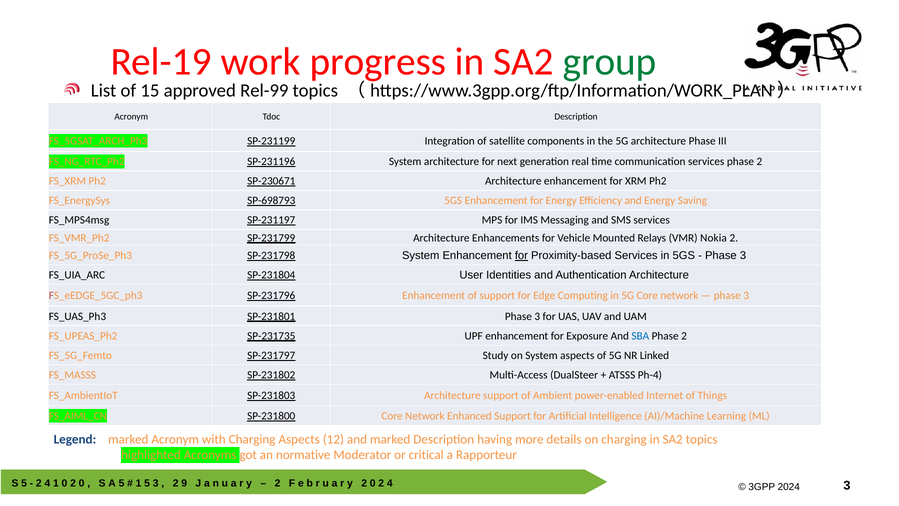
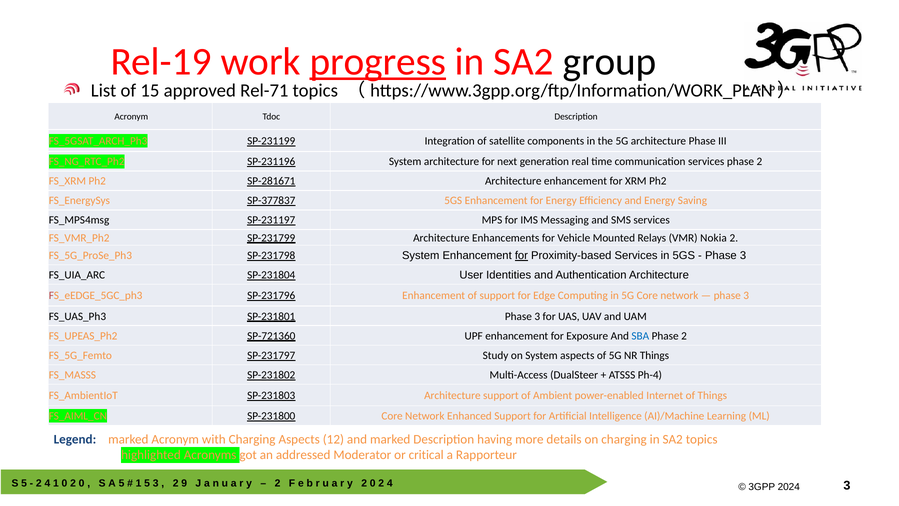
progress underline: none -> present (378, 62)
group colour: green -> black (610, 62)
Rel-99: Rel-99 -> Rel-71 (264, 90)
SP-230671: SP-230671 -> SP-281671 (271, 181)
SP-698793: SP-698793 -> SP-377837 (271, 201)
SP-231735: SP-231735 -> SP-721360 (271, 336)
NR Linked: Linked -> Things (654, 355)
normative: normative -> addressed (303, 455)
